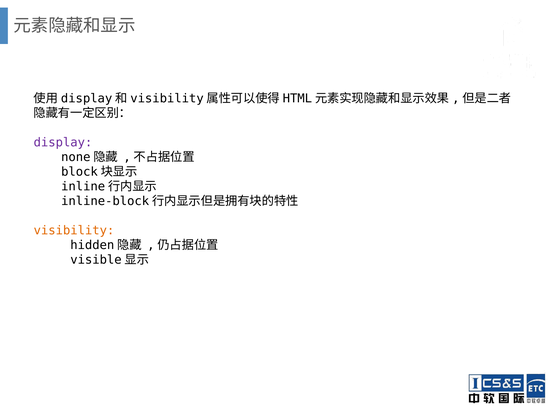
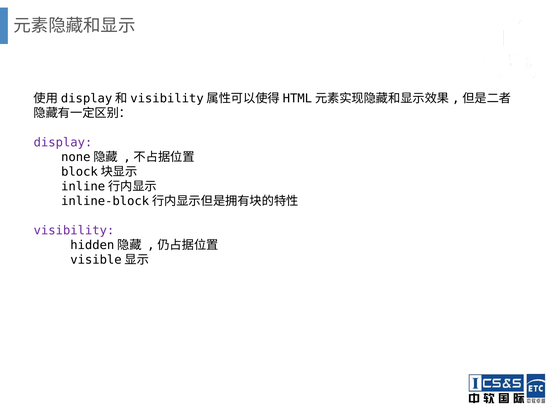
visibility colour: orange -> purple (74, 230)
